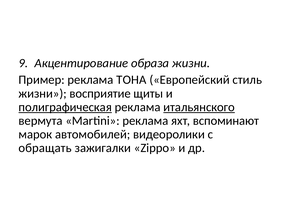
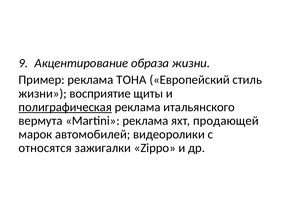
итальянского underline: present -> none (199, 107)
вспоминают: вспоминают -> продающей (226, 121)
обращать: обращать -> относятся (45, 148)
